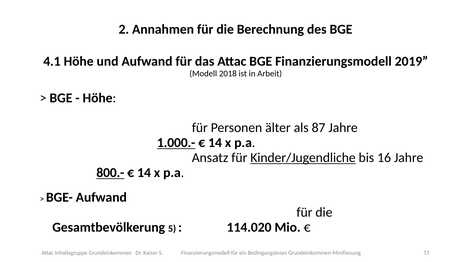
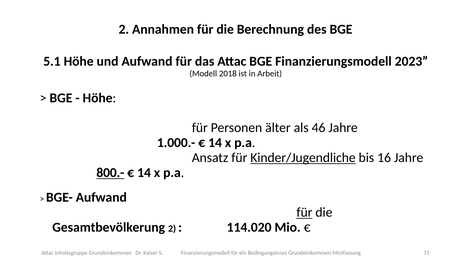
4.1: 4.1 -> 5.1 (52, 61)
2019: 2019 -> 2023 (411, 61)
87: 87 -> 46 (319, 128)
1.000.- underline: present -> none (176, 143)
für underline: none -> present (304, 212)
Gesamtbevölkerung 5: 5 -> 2 (172, 228)
